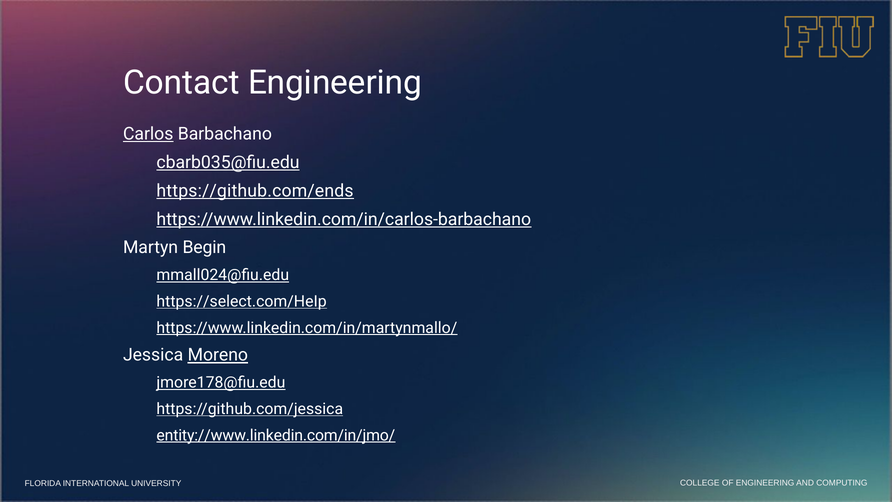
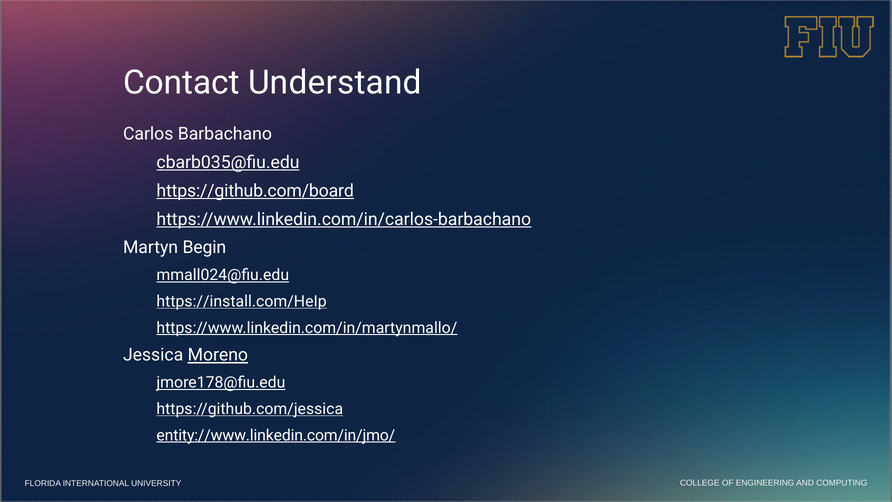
Contact Engineering: Engineering -> Understand (335, 83)
Carlos underline: present -> none (148, 134)
https://github.com/ends: https://github.com/ends -> https://github.com/board (255, 191)
https://select.com/HeIp: https://select.com/HeIp -> https://install.com/HeIp (242, 301)
